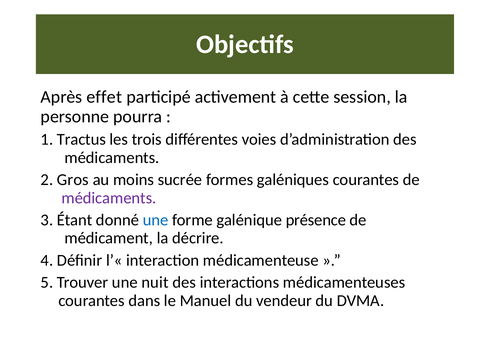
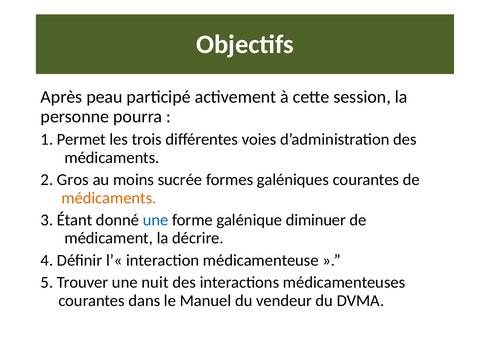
effet: effet -> peau (104, 97)
Tractus: Tractus -> Permet (81, 140)
médicaments colour: purple -> orange (109, 198)
présence: présence -> diminuer (316, 220)
